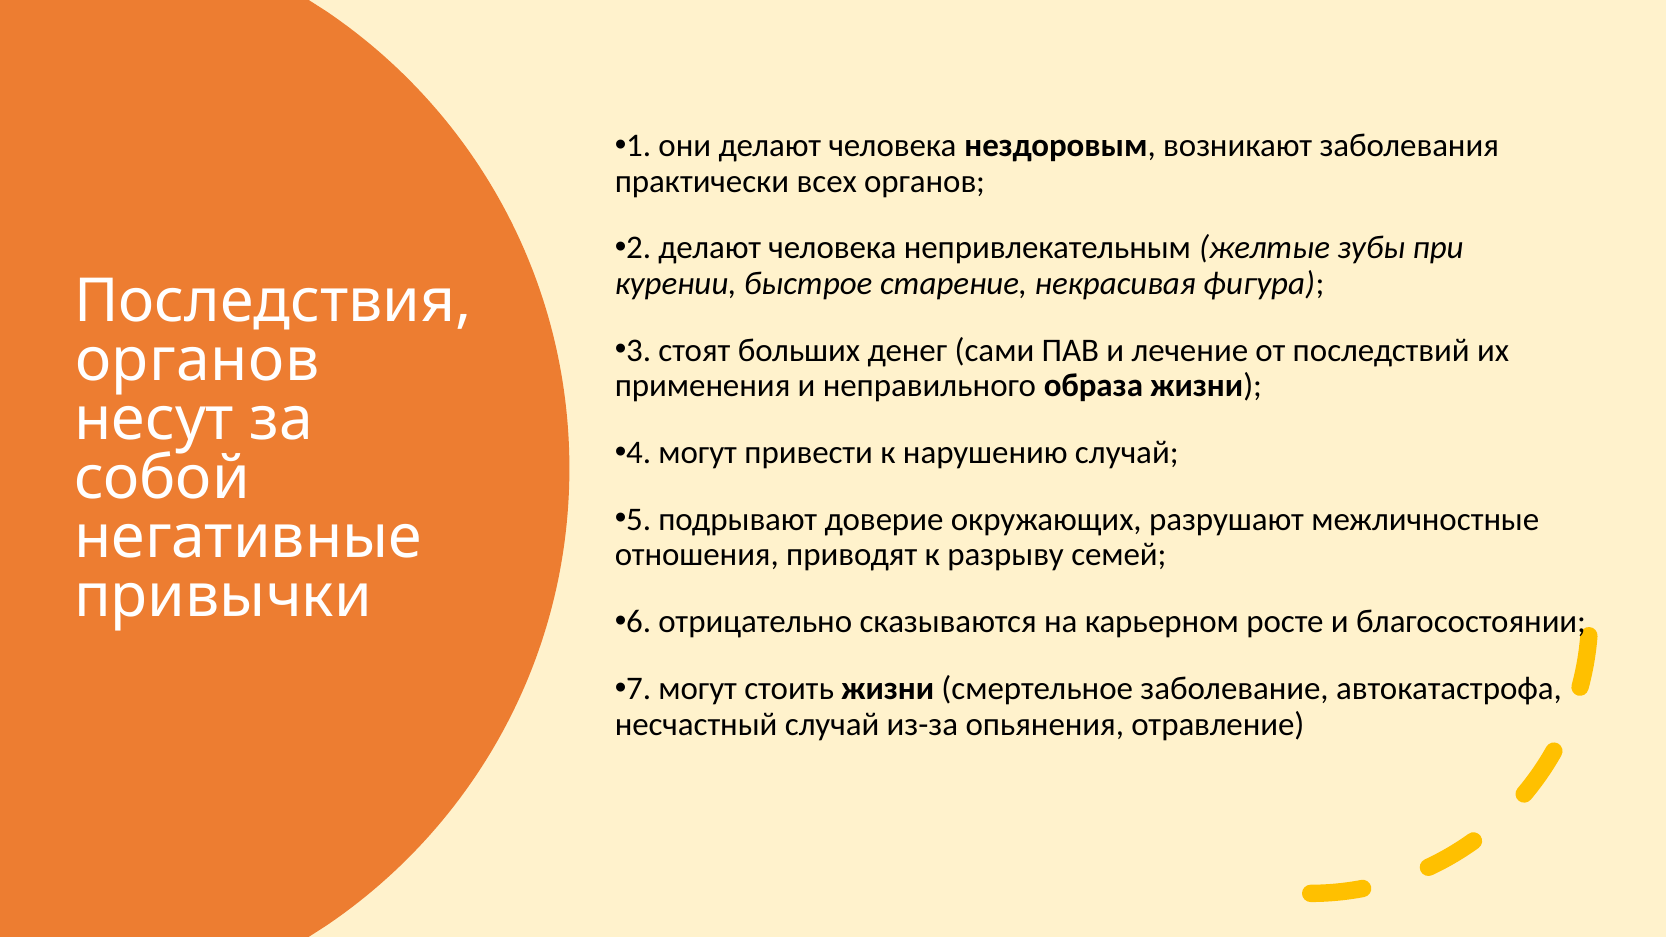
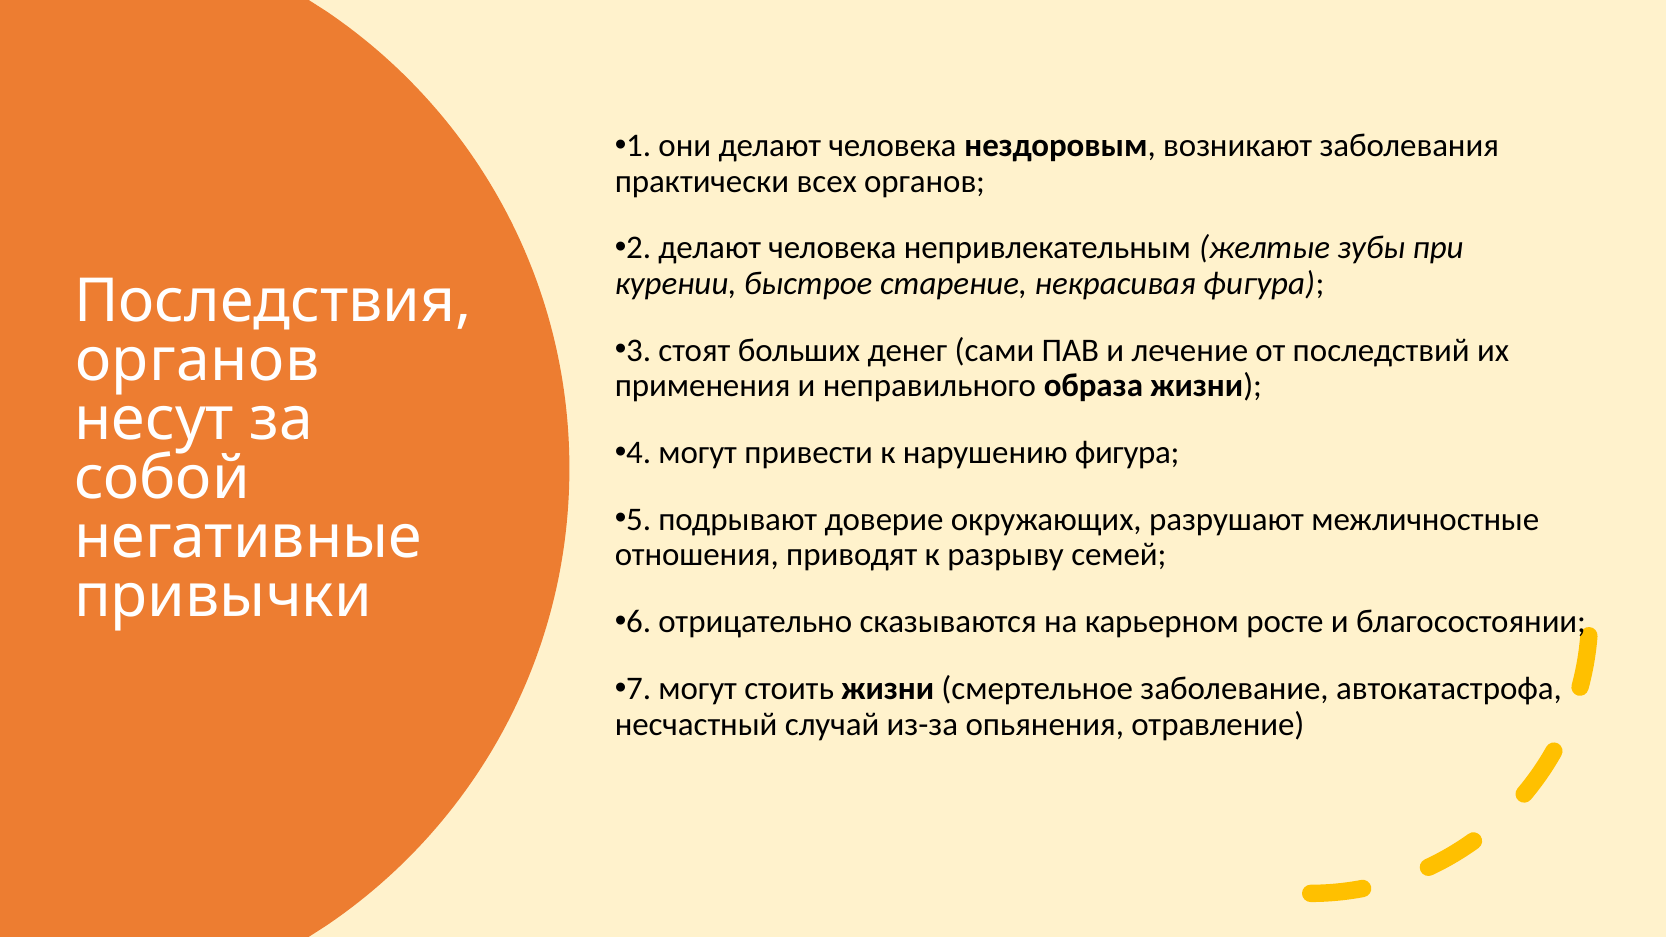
нарушению случай: случай -> фигура (1127, 453)
